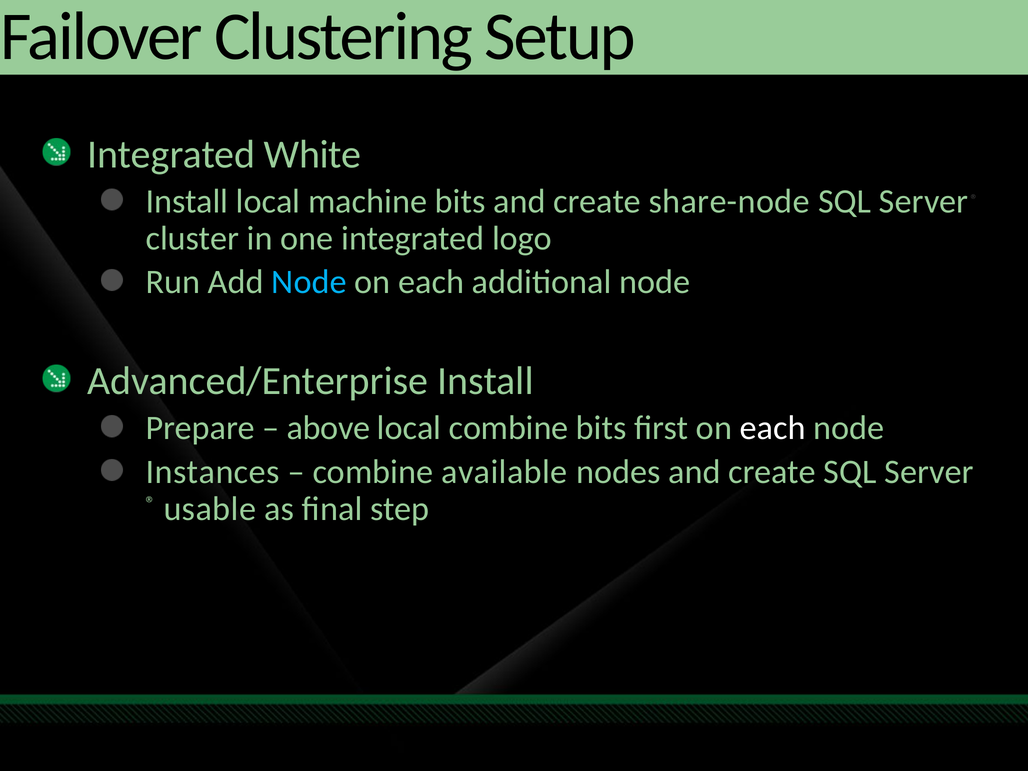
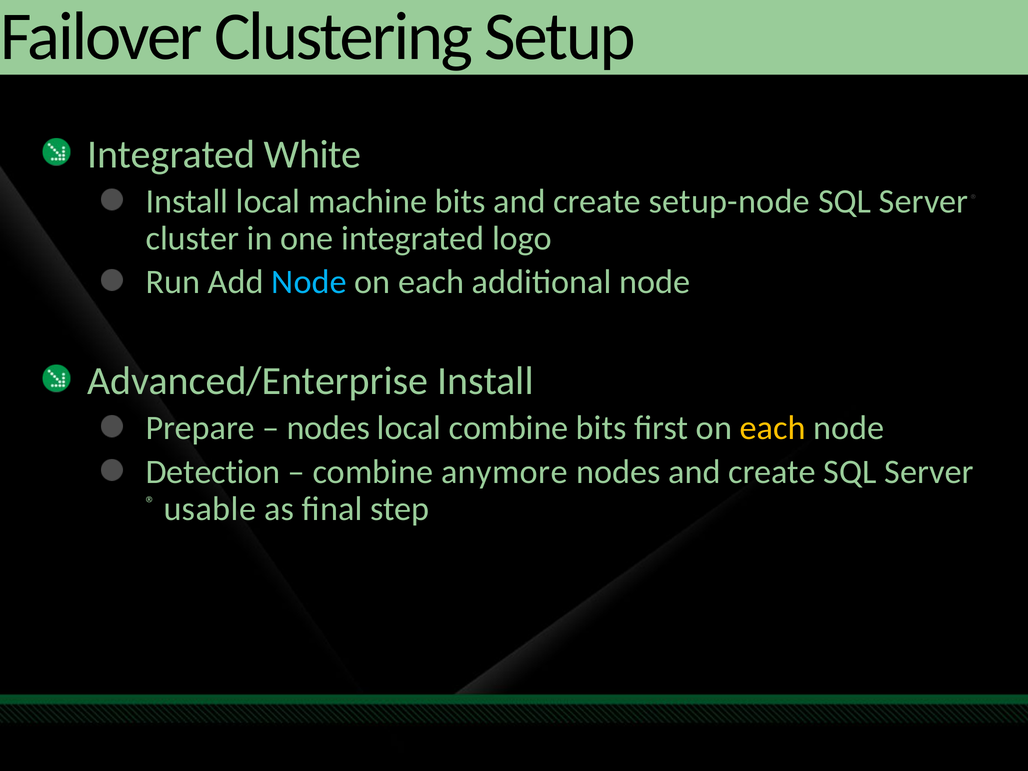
share-node: share-node -> setup-node (729, 201)
above: above -> nodes (328, 428)
each colour: white -> yellow (773, 428)
Instances: Instances -> Detection (213, 472)
available: available -> anymore (504, 472)
